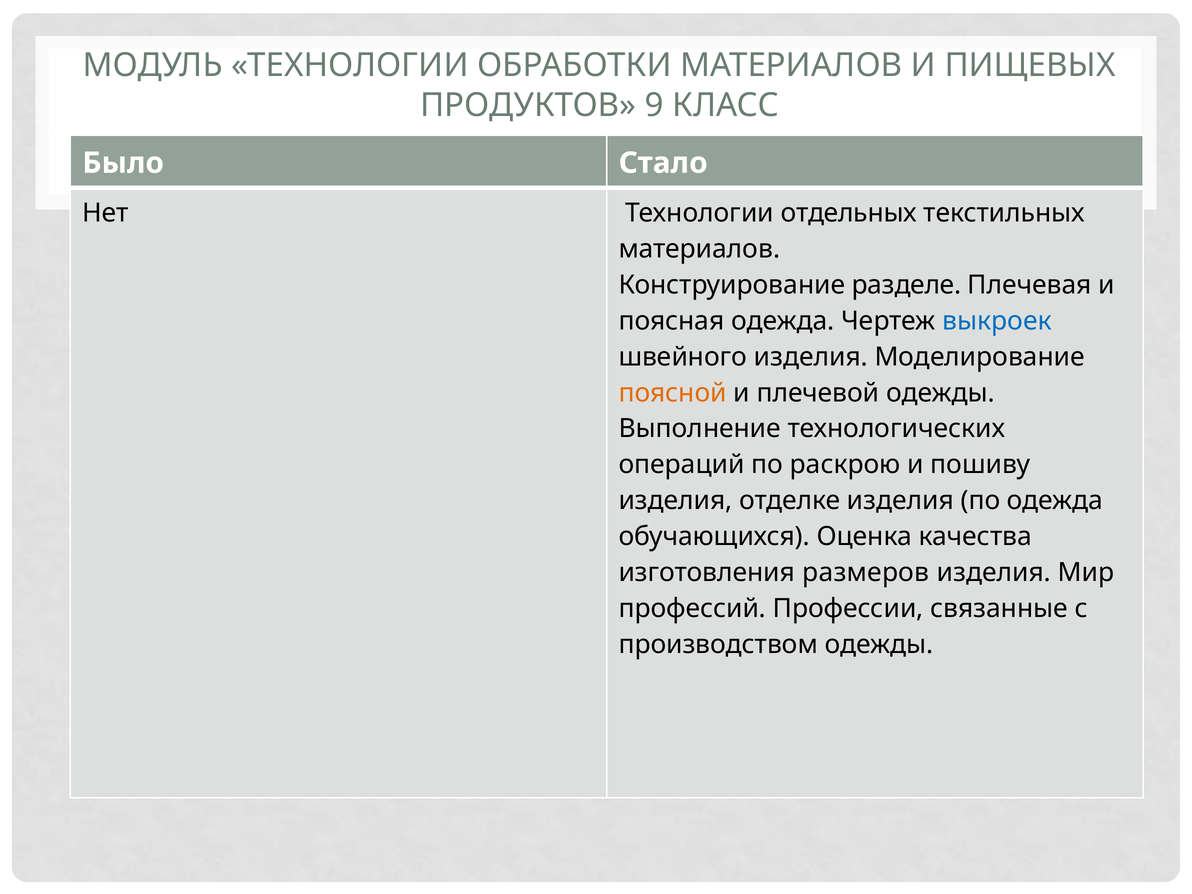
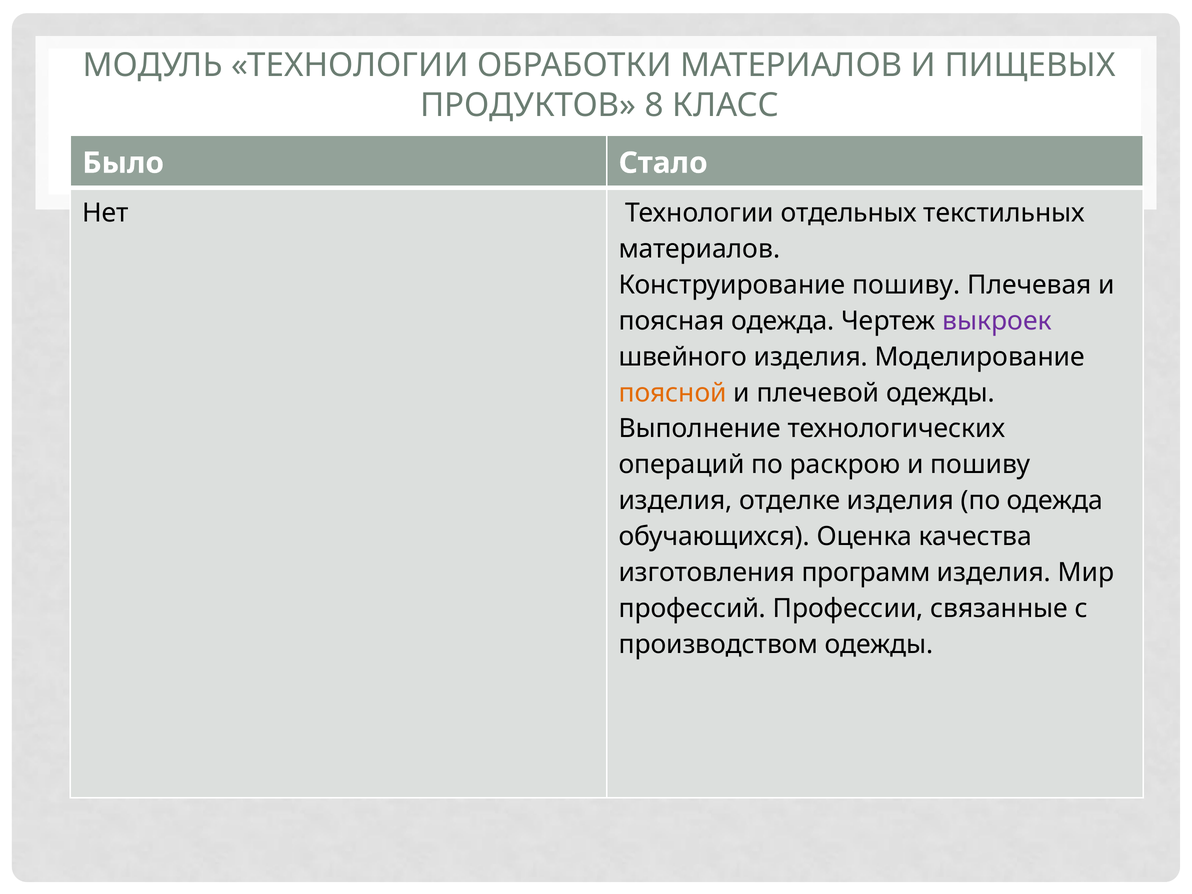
9: 9 -> 8 (654, 105)
Конструирование разделе: разделе -> пошиву (906, 285)
выкроек colour: blue -> purple (997, 321)
размеров: размеров -> программ (866, 573)
